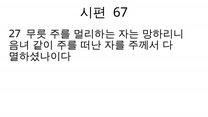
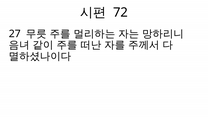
67: 67 -> 72 (120, 13)
